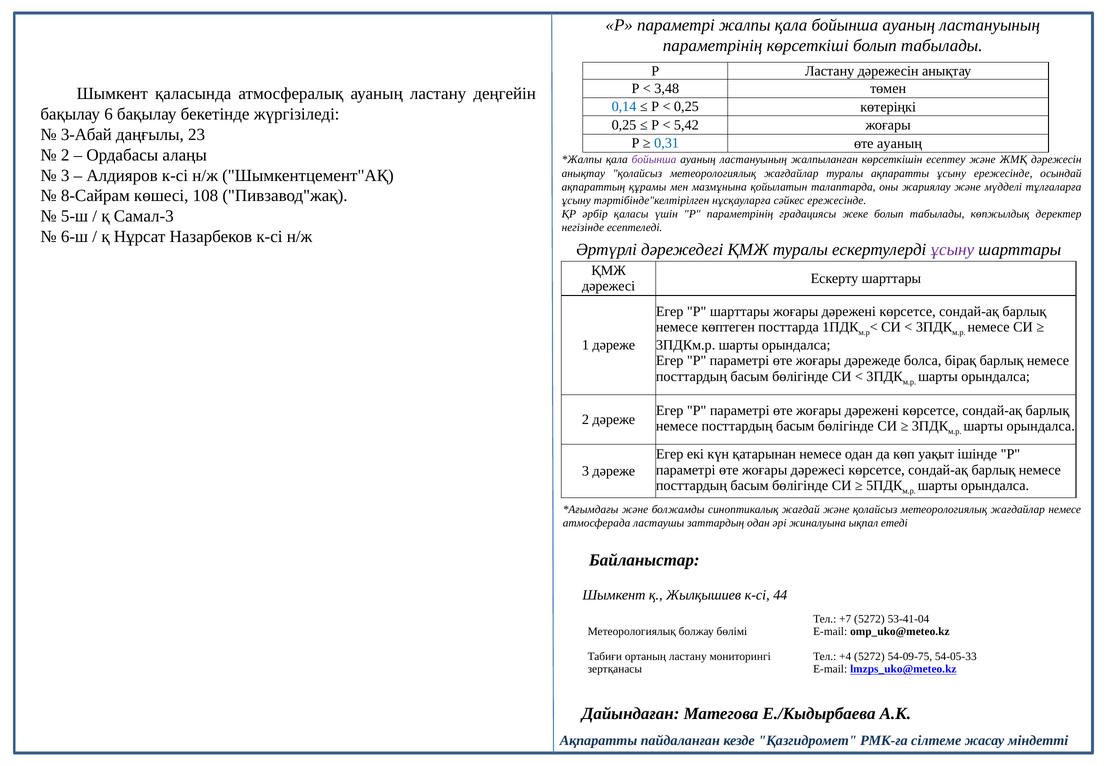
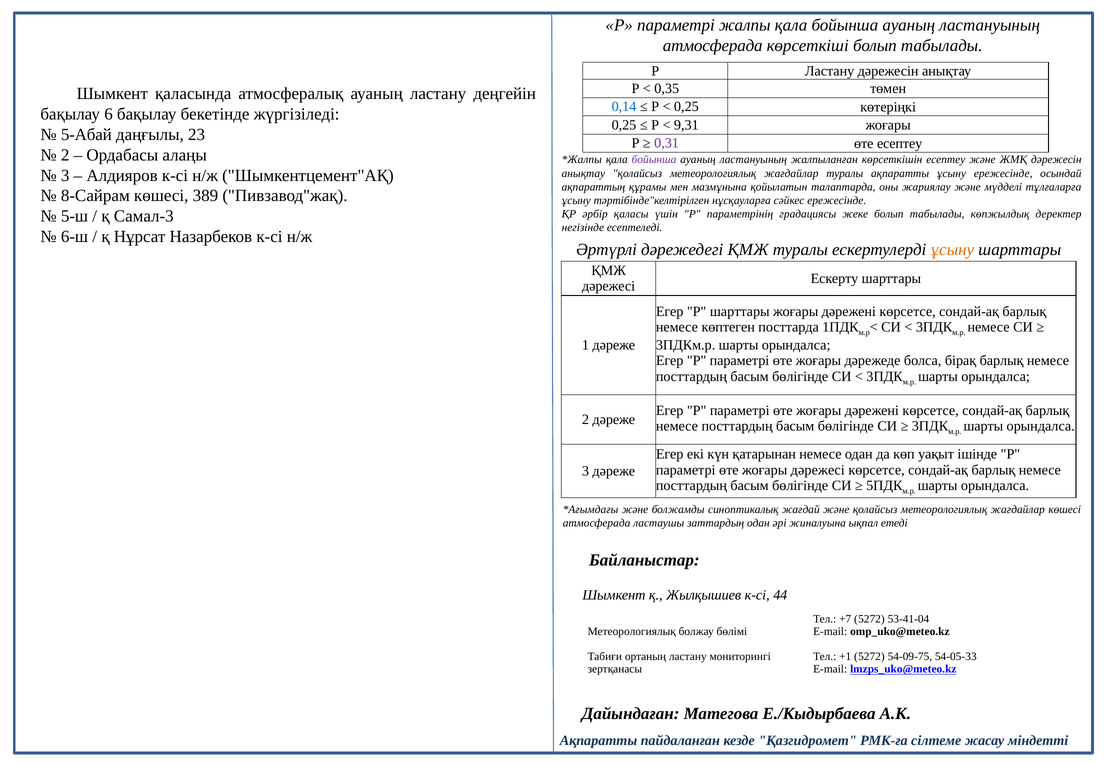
параметрінің: параметрінің -> атмосферада (713, 46)
3,48: 3,48 -> 0,35 (667, 88)
5,42: 5,42 -> 9,31 (686, 125)
3-Абай: 3-Абай -> 5-Абай (86, 135)
0,31 colour: blue -> purple (667, 143)
өте ауаның: ауаның -> есептеу (900, 143)
108: 108 -> 389 (205, 196)
ұсыну colour: purple -> orange (952, 250)
жағдайлар немесе: немесе -> көшесі (1065, 510)
+4: +4 -> +1 (845, 657)
